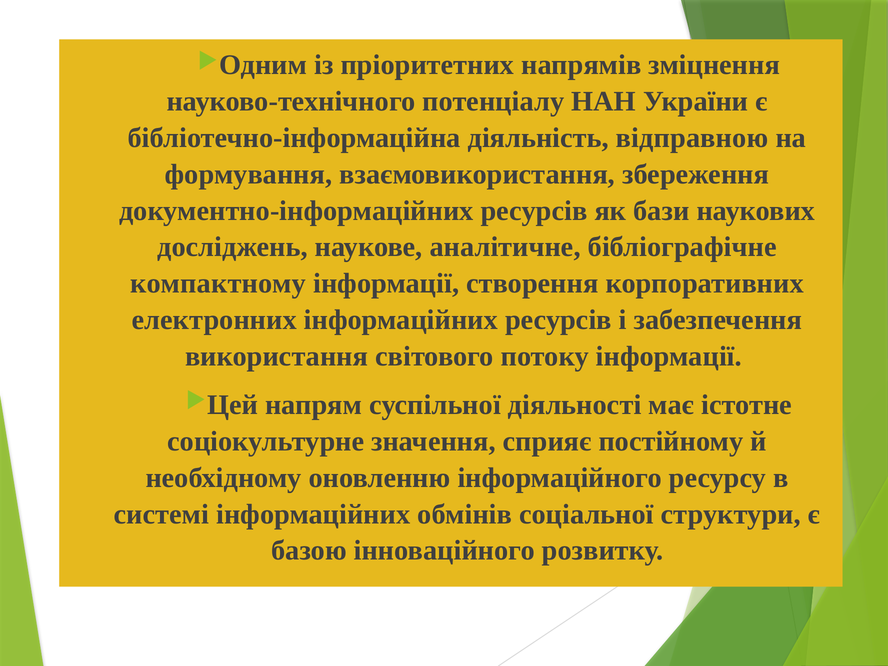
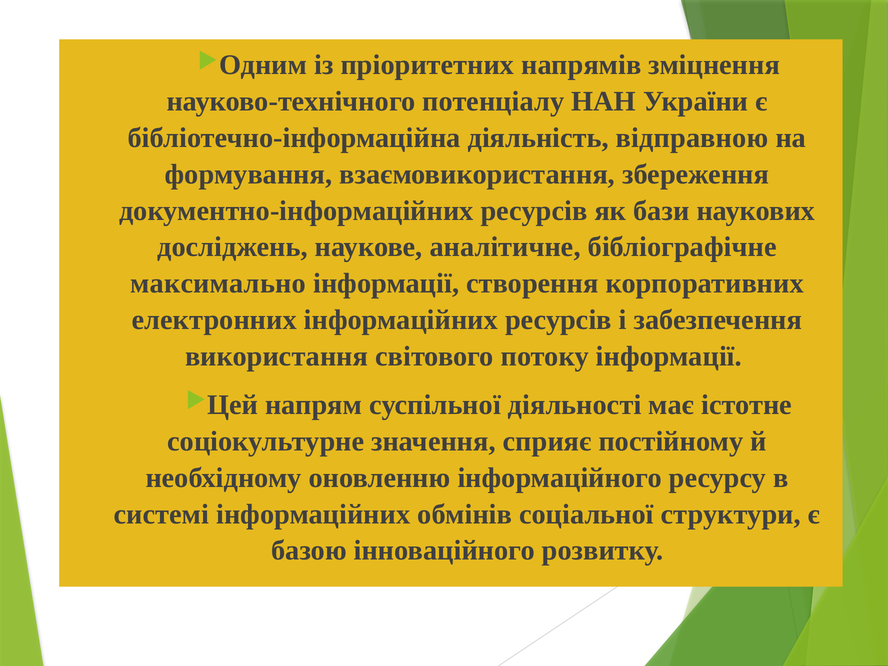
компактному: компактному -> максимально (218, 283)
